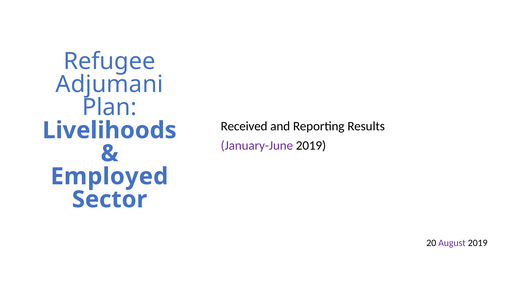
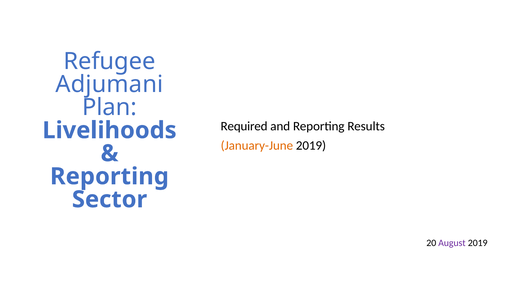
Received: Received -> Required (244, 126)
January-June colour: purple -> orange (257, 146)
Employed: Employed -> Reporting (109, 177)
